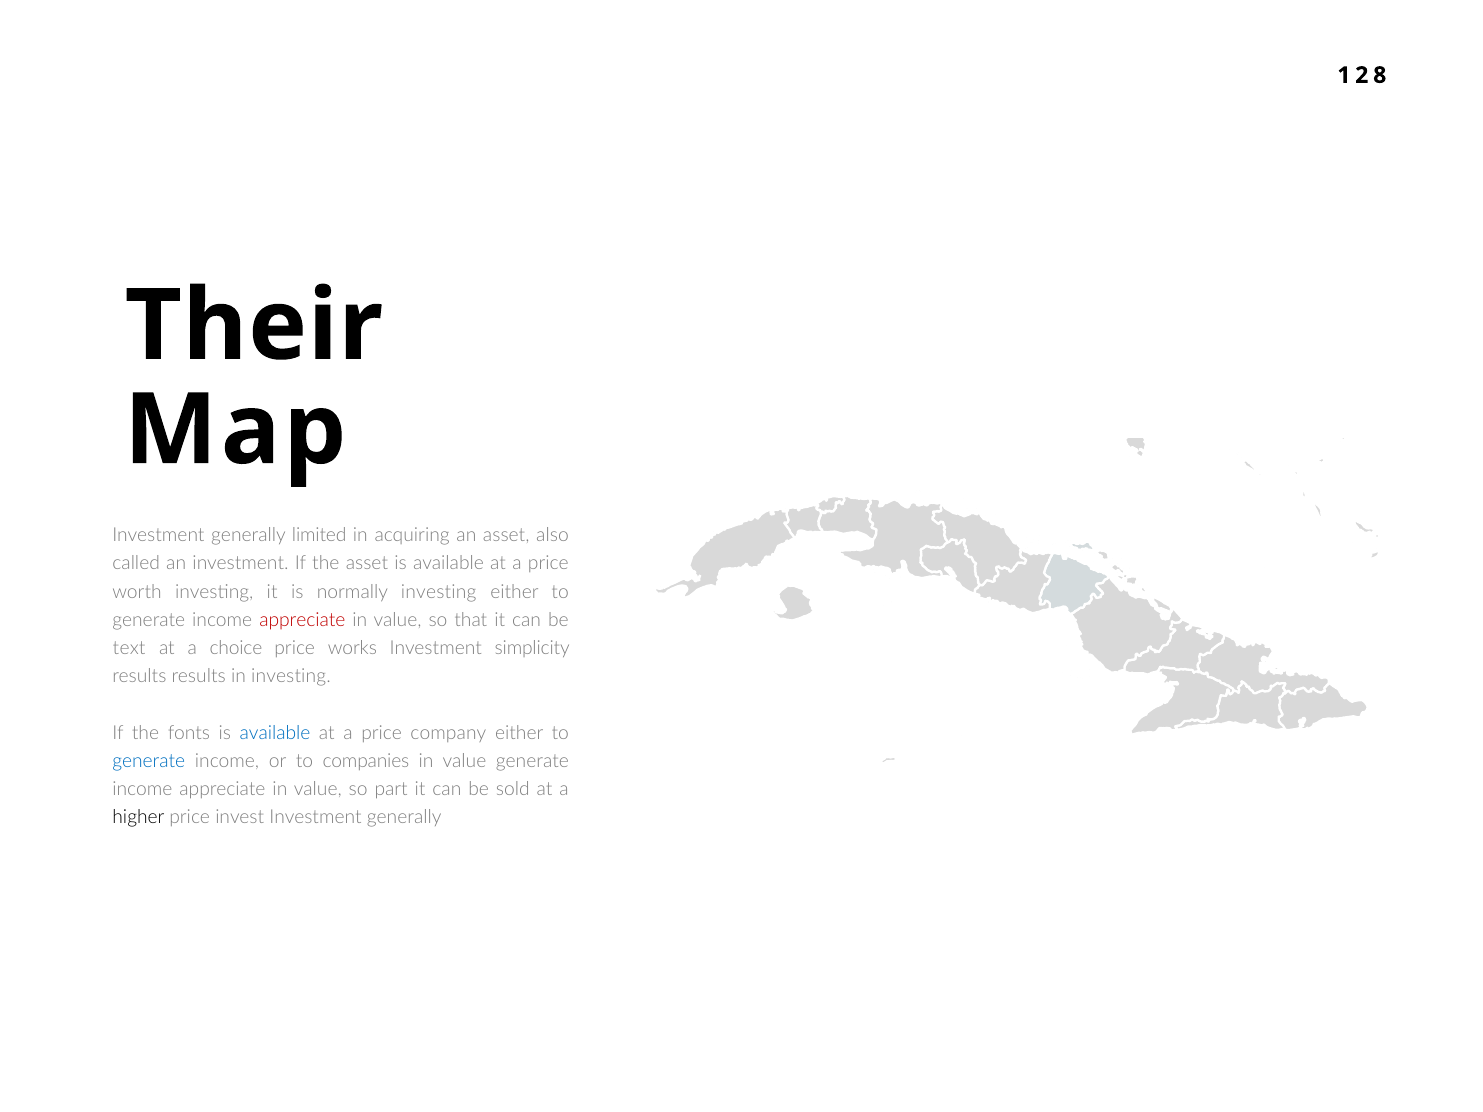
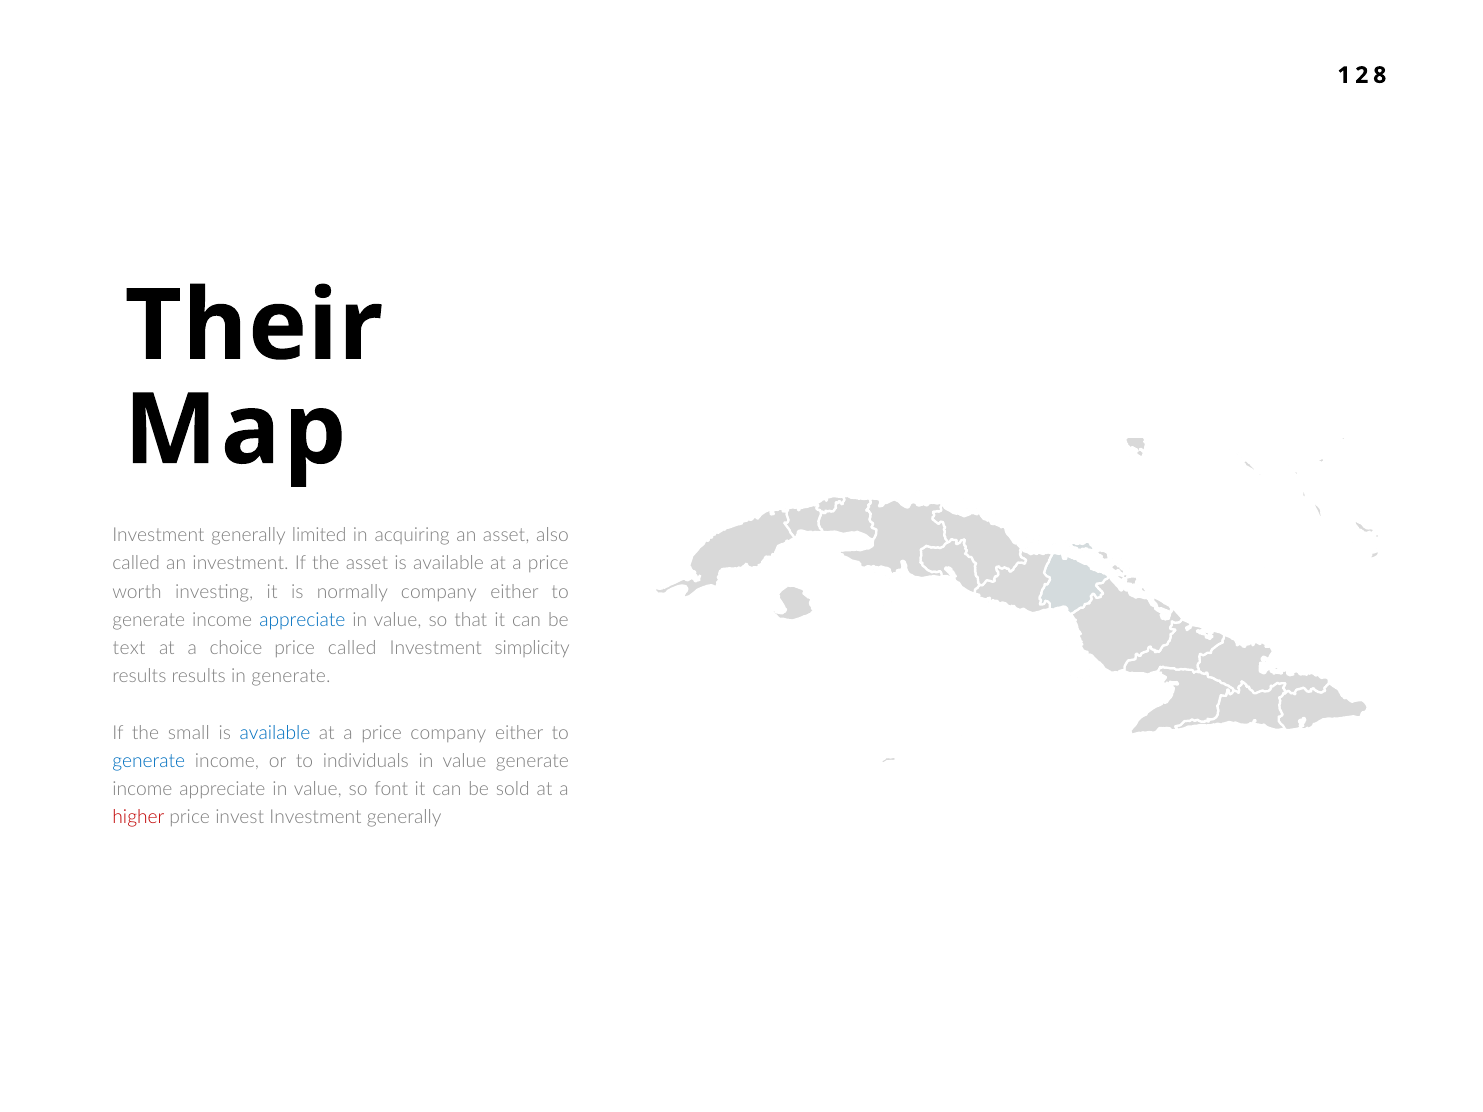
normally investing: investing -> company (439, 592)
appreciate colour: red -> blue (302, 620)
price works: works -> called (352, 648)
in investing: investing -> generate (291, 676)
fonts: fonts -> small (189, 733)
companies: companies -> individuals (366, 761)
part: part -> font (391, 789)
higher colour: black -> red (138, 817)
